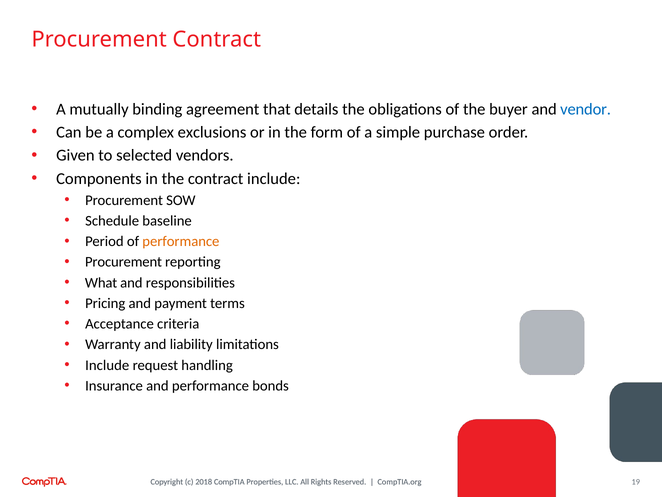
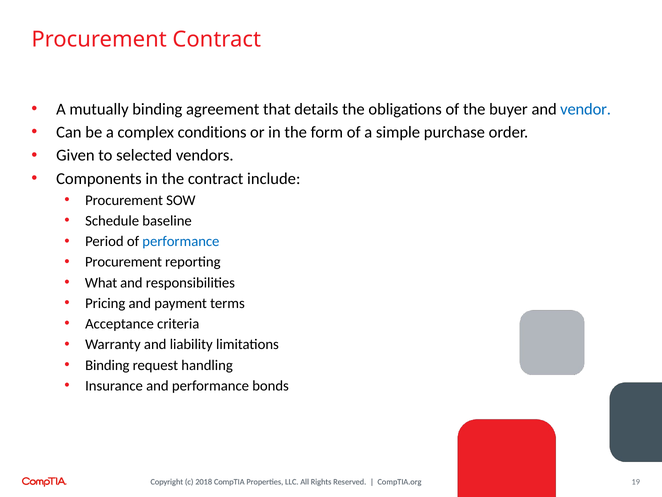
exclusions: exclusions -> conditions (212, 132)
performance colour: orange -> blue (181, 241)
Include: Include -> Binding (107, 365)
